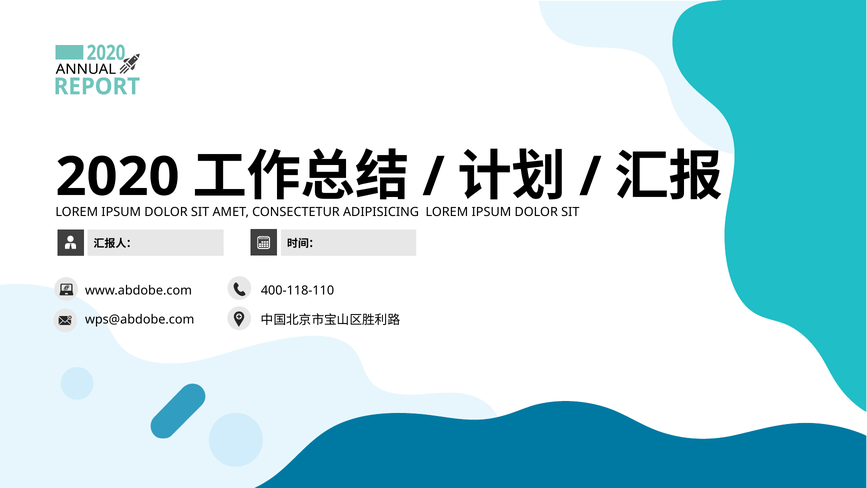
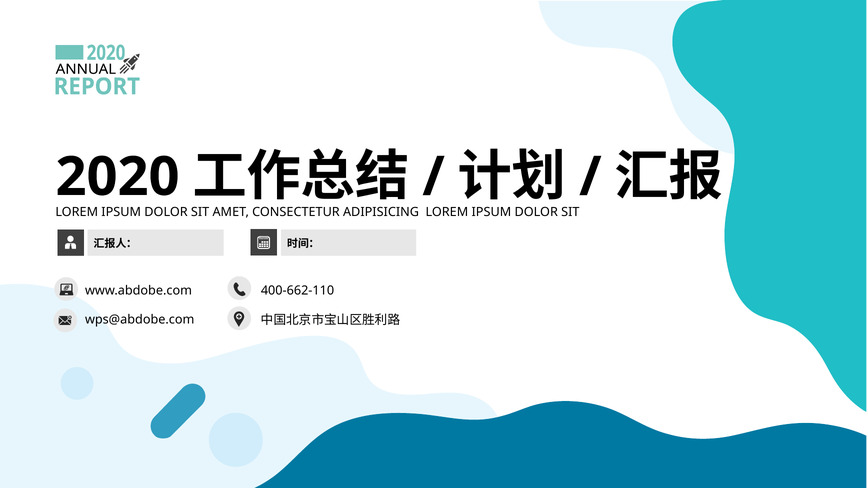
400-118-110: 400-118-110 -> 400-662-110 (298, 291)
